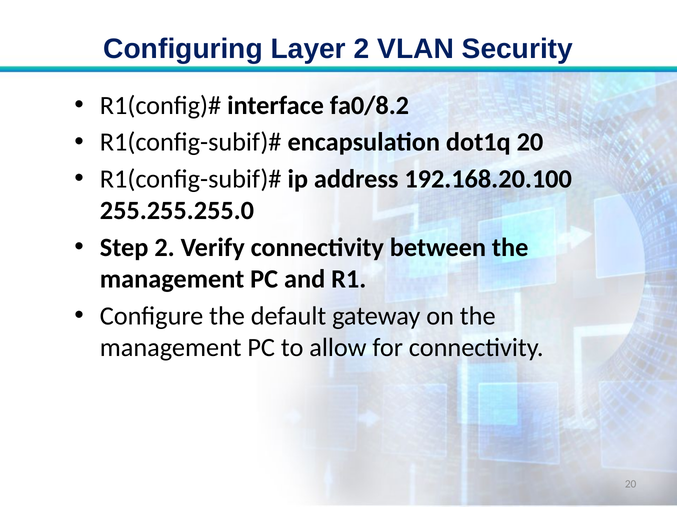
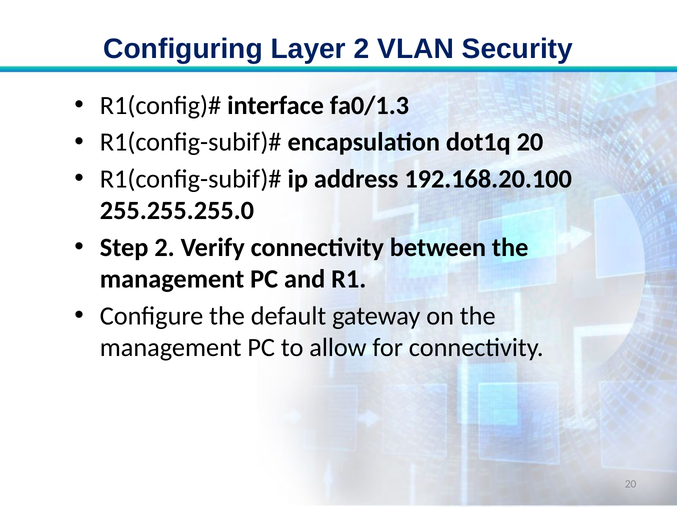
fa0/8.2: fa0/8.2 -> fa0/1.3 (369, 106)
